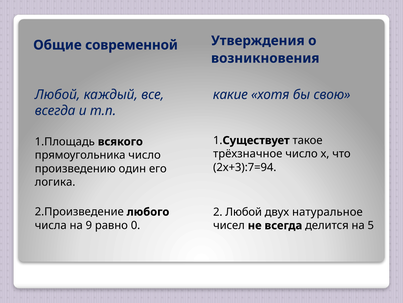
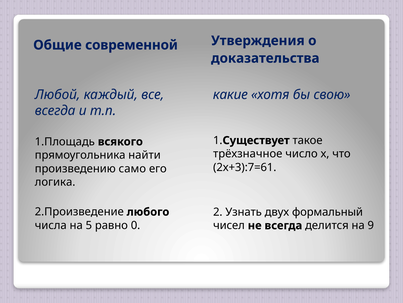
возникновения: возникновения -> доказательства (265, 58)
прямоугольника число: число -> найти (145, 155)
2х+3):7=94: 2х+3):7=94 -> 2х+3):7=61 (245, 167)
один: один -> само (132, 168)
2 Любой: Любой -> Узнать (244, 212)
натуральное: натуральное -> формальный (328, 212)
9: 9 -> 5 (89, 225)
5: 5 -> 9 (371, 225)
